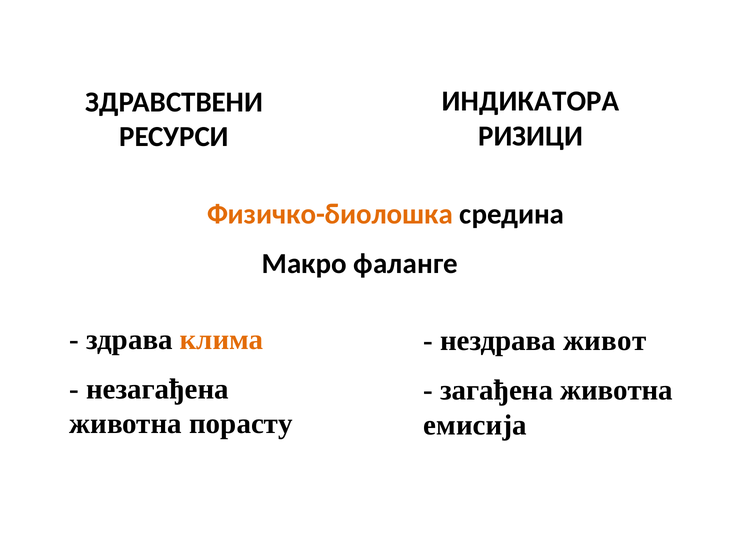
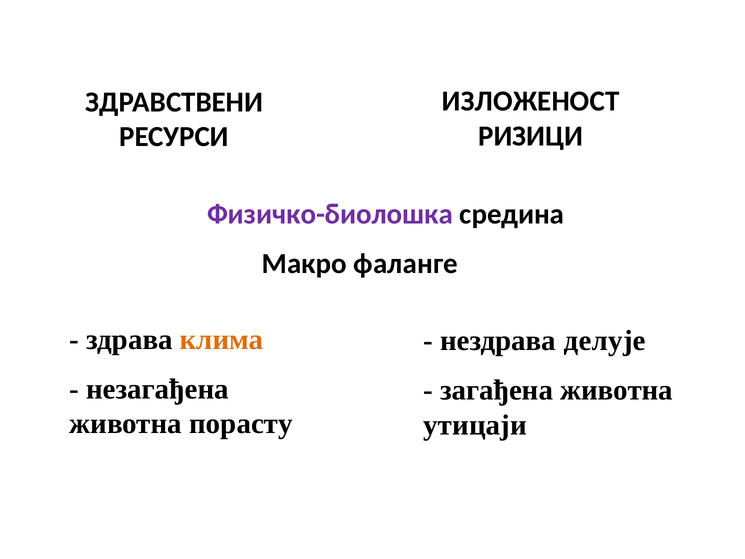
ИНДИКАТОРА: ИНДИКАТОРА -> ИЗЛОЖЕНОСТ (531, 101)
Физичко-биолошка colour: orange -> purple (330, 214)
живот: живот -> делује (605, 341)
емисија: емисија -> утицаји (475, 425)
